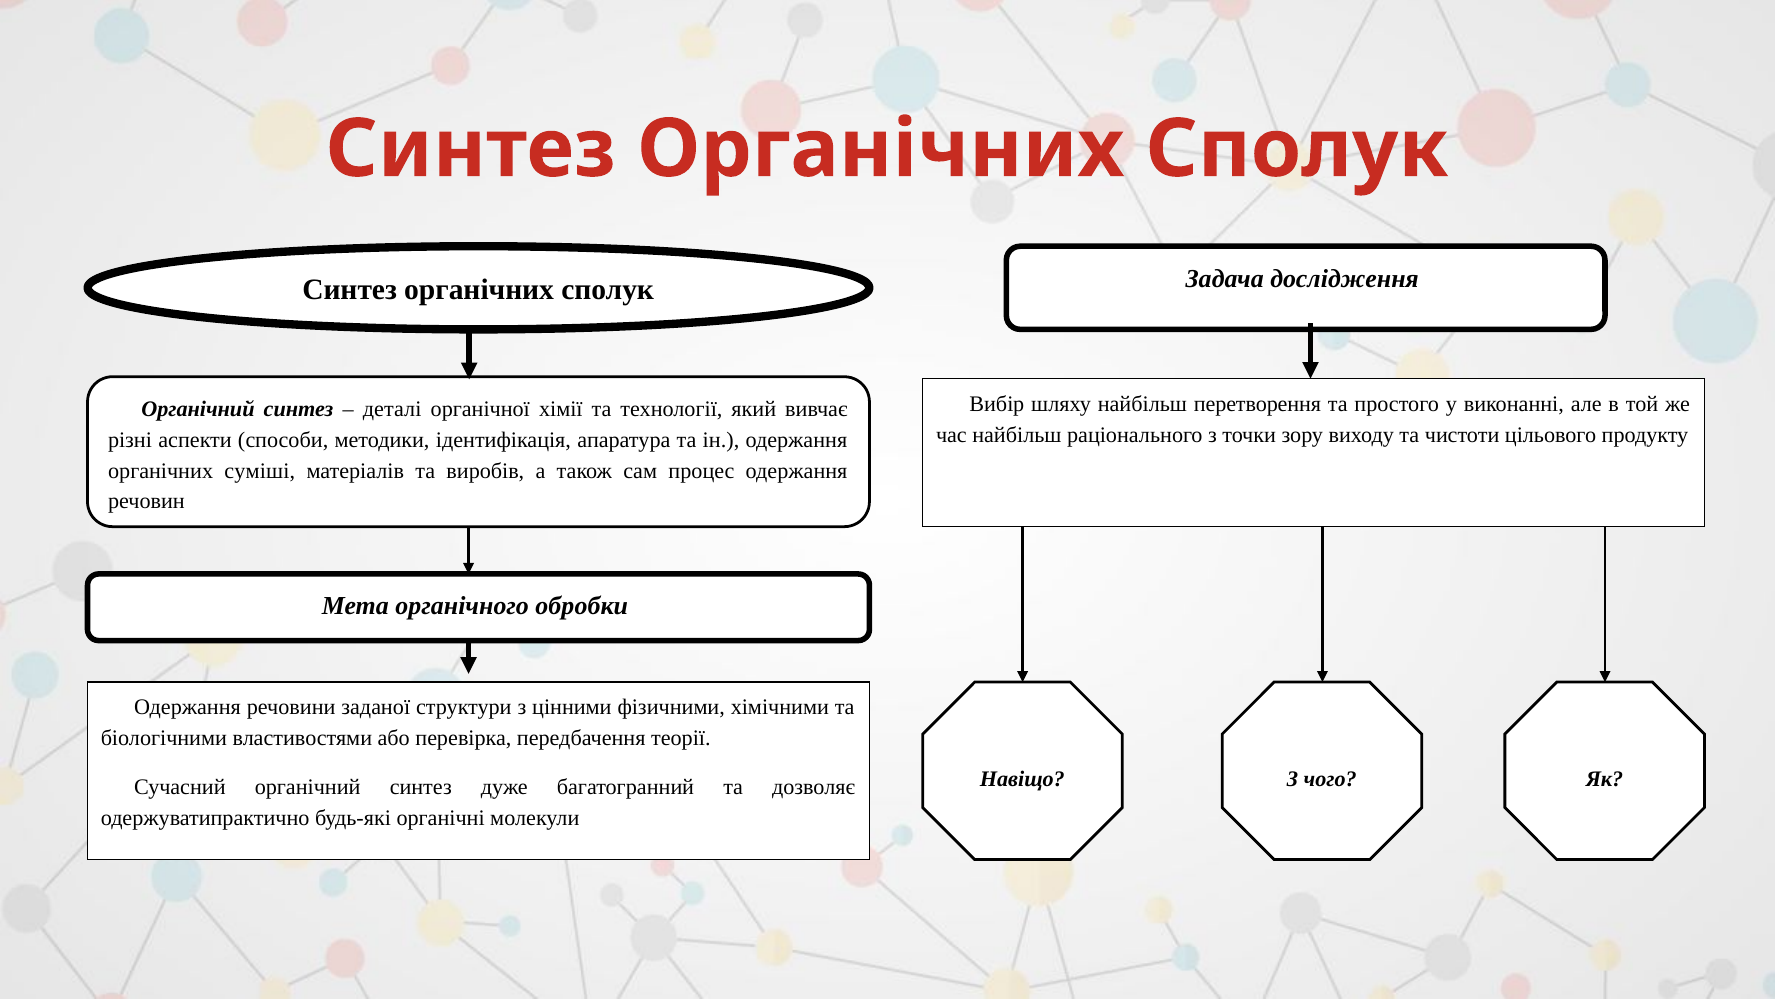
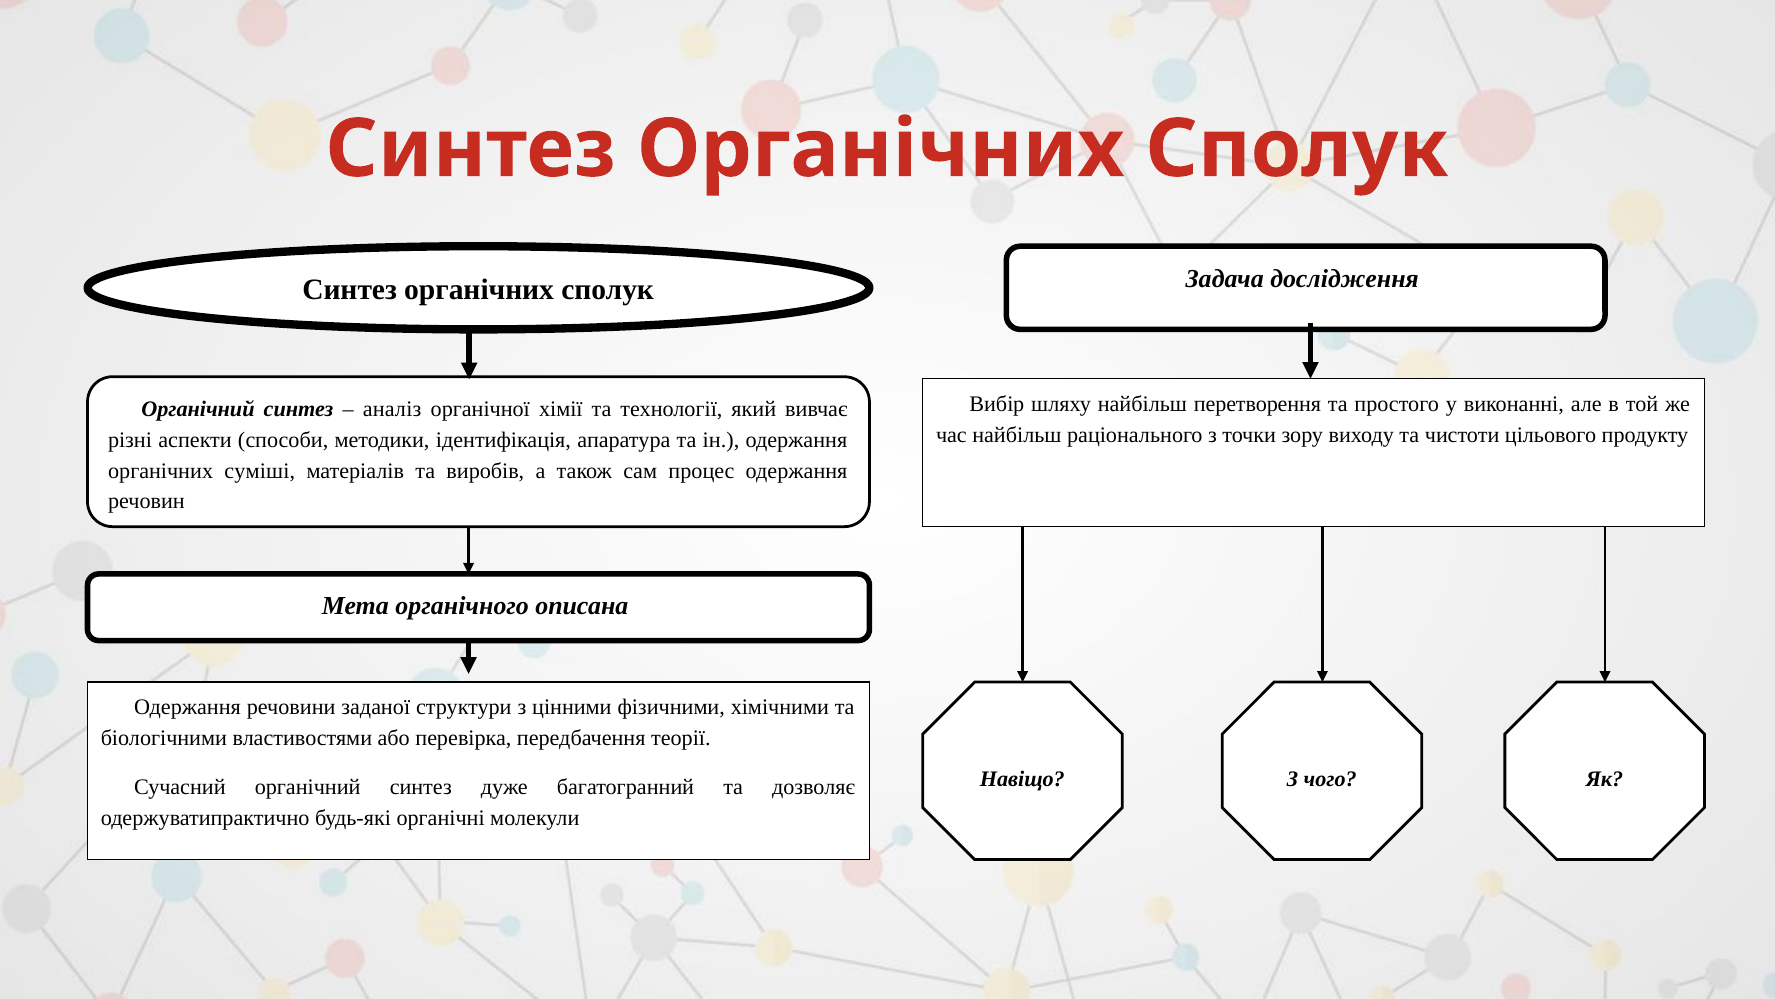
деталі: деталі -> аналіз (392, 409)
обробки: обробки -> описана (582, 605)
